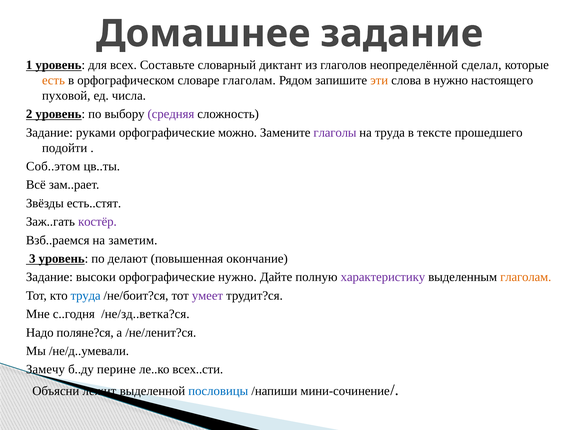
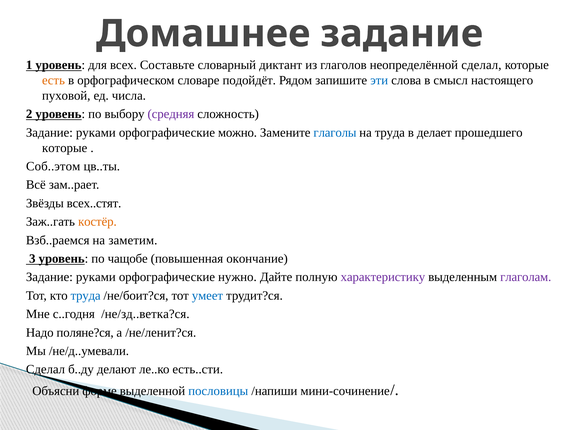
словаре глаголам: глаголам -> подойдёт (249, 80)
эти colour: orange -> blue (379, 80)
в нужно: нужно -> смысл (451, 80)
глаголы colour: purple -> blue (335, 133)
тексте: тексте -> делает (434, 133)
подойти: подойти -> которые (65, 148)
есть..стят: есть..стят -> всех..стят (94, 203)
костёр colour: purple -> orange (97, 222)
делают: делают -> чащобе (128, 259)
высоки: высоки -> руками (96, 277)
глаголам colour: orange -> purple (526, 277)
умеет colour: purple -> blue (207, 296)
Замечу: Замечу -> Сделал (46, 370)
перине: перине -> делают (116, 370)
всех..сти: всех..сти -> есть..сти (198, 370)
лежит: лежит -> форме (100, 392)
